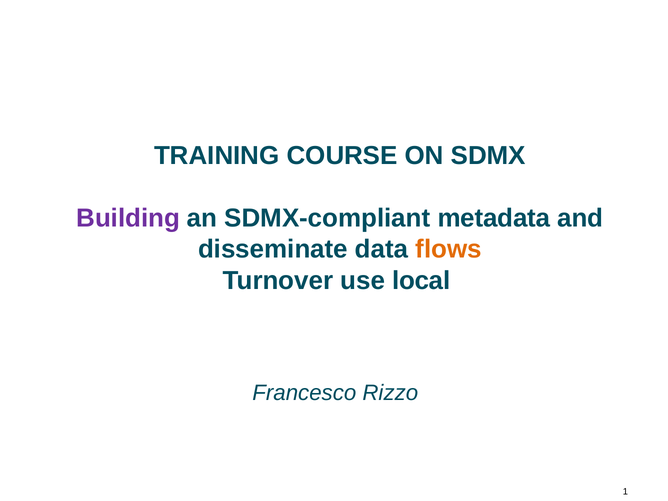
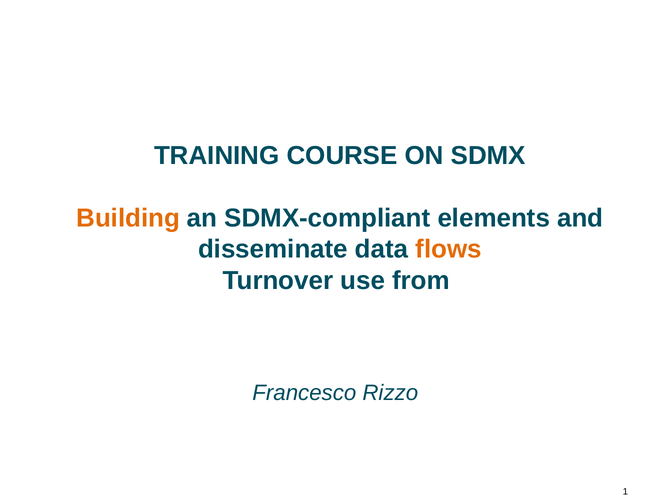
Building colour: purple -> orange (128, 218)
metadata: metadata -> elements (494, 218)
local: local -> from (421, 280)
